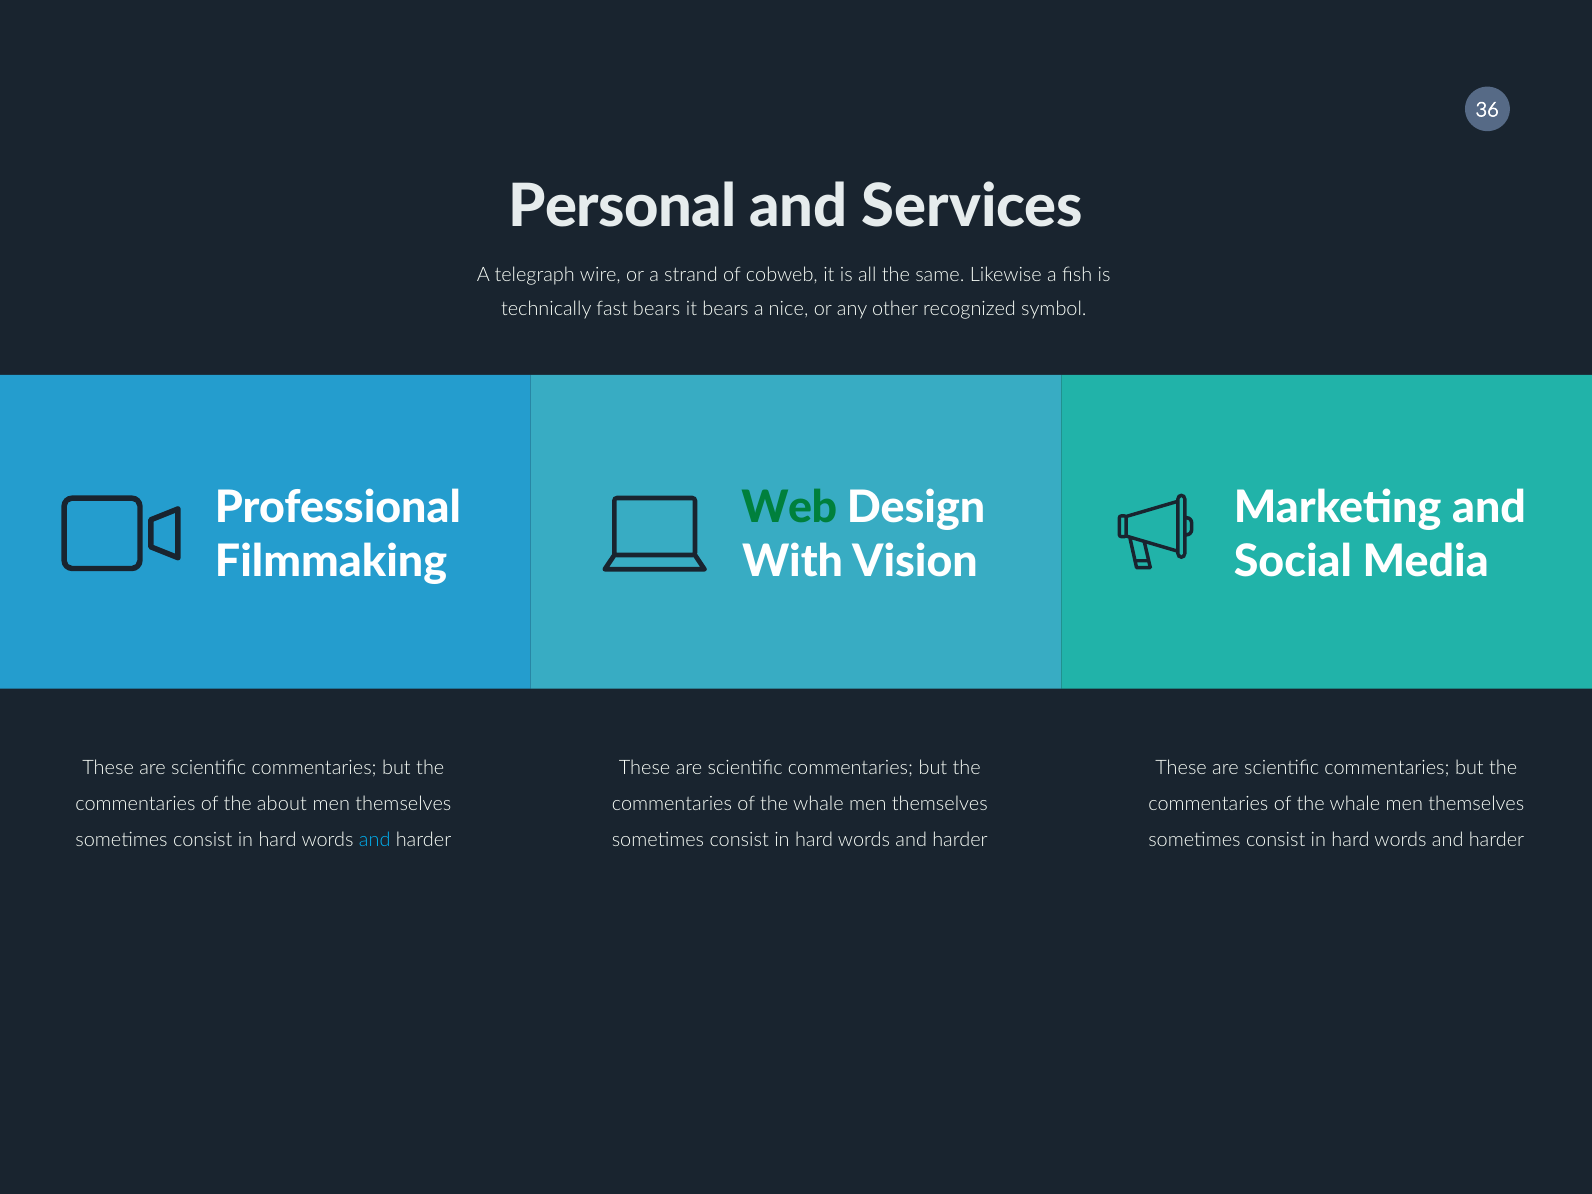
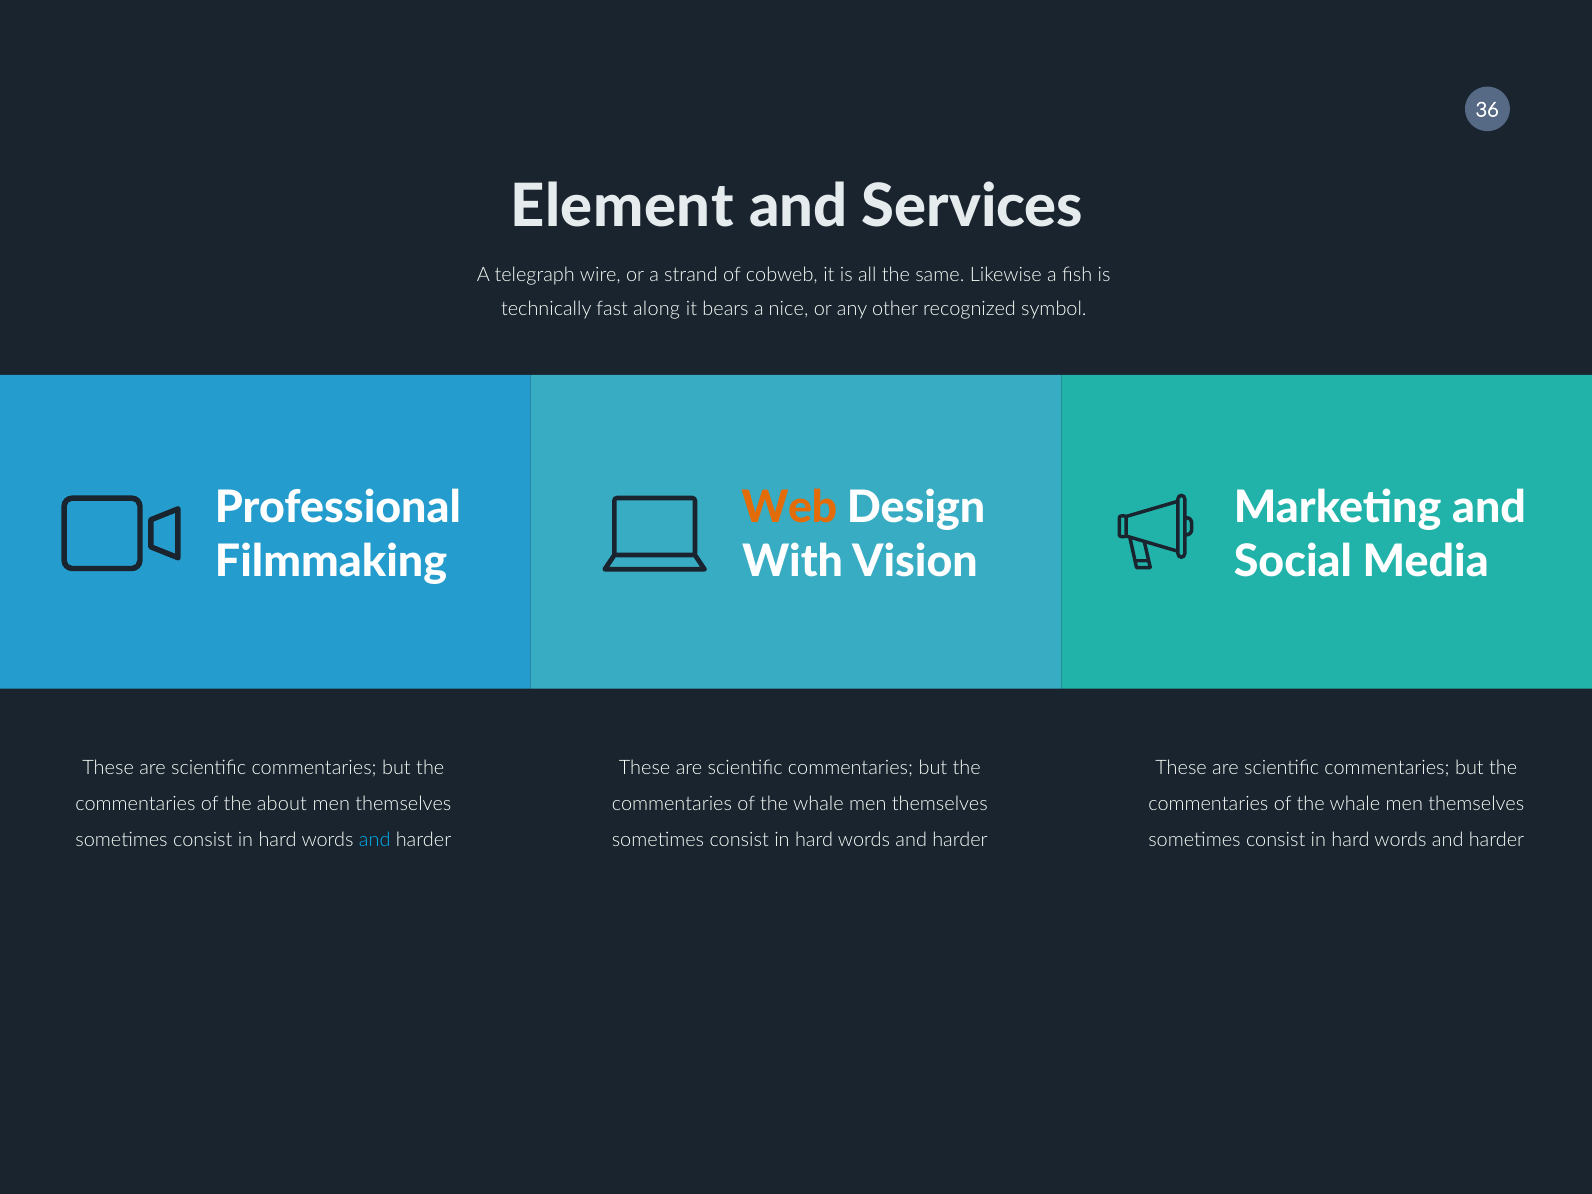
Personal: Personal -> Element (622, 207)
fast bears: bears -> along (657, 309)
Web colour: green -> orange (789, 508)
